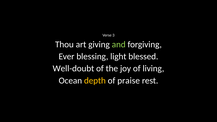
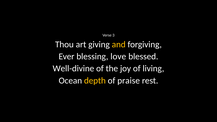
and colour: light green -> yellow (119, 44)
light: light -> love (118, 57)
Well-doubt: Well-doubt -> Well-divine (73, 69)
